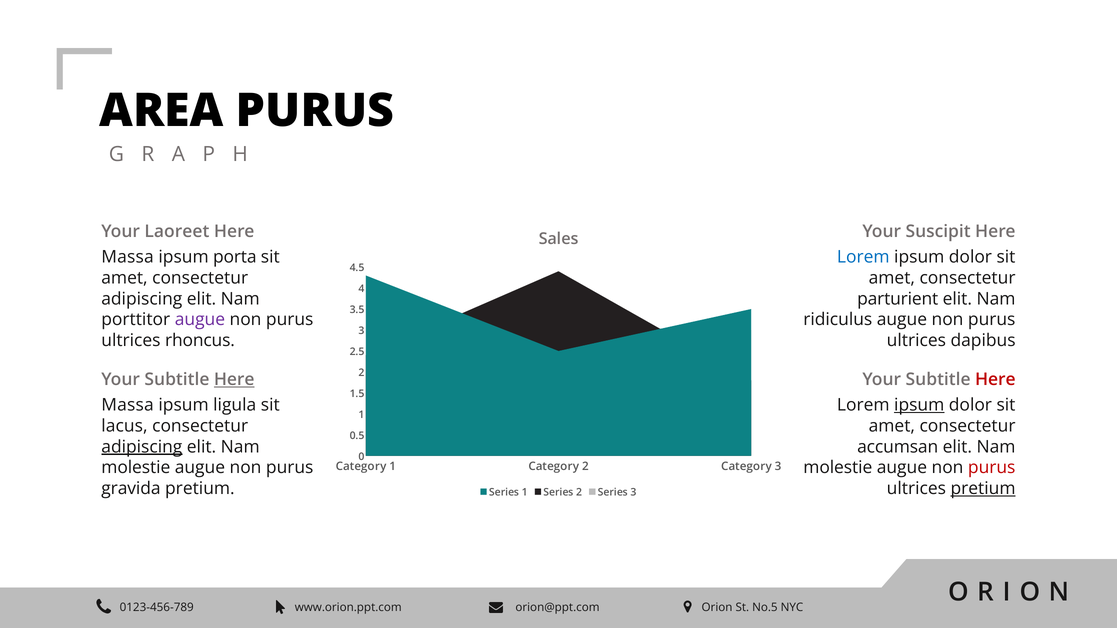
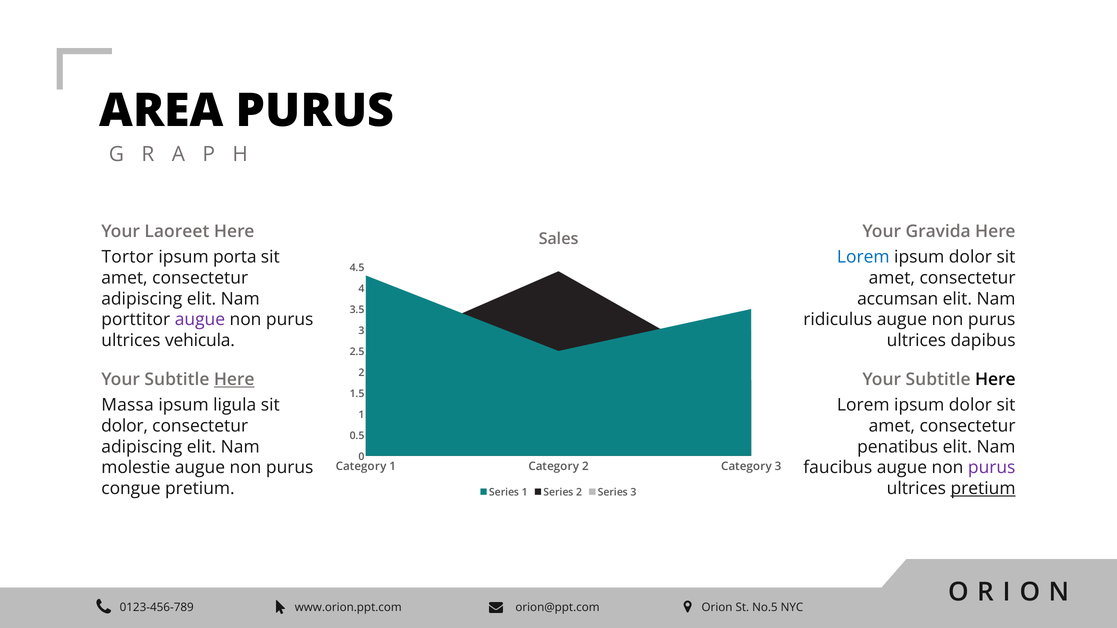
Suscipit: Suscipit -> Gravida (938, 232)
Massa: Massa -> Tortor (128, 257)
parturient: parturient -> accumsan (898, 299)
rhoncus: rhoncus -> vehicula (200, 341)
Here colour: red -> black (995, 380)
ipsum underline: present -> none (919, 405)
lacus: lacus -> dolor (125, 426)
adipiscing underline: present -> none (142, 447)
accumsan: accumsan -> penatibus (898, 447)
molestie: molestie -> faucibus (838, 468)
purus colour: red -> purple (992, 468)
gravida: gravida -> congue (131, 489)
